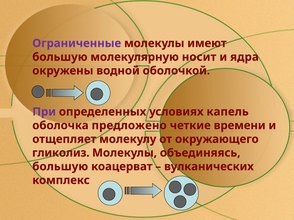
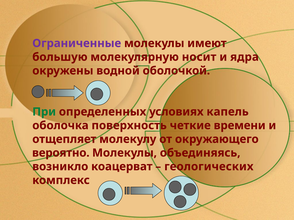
При colour: purple -> green (44, 112)
предложено: предложено -> поверхность (129, 126)
гликолиз: гликолиз -> вероятно (61, 153)
большую: большую -> возникло (60, 167)
вулканических: вулканических -> геологических (209, 167)
